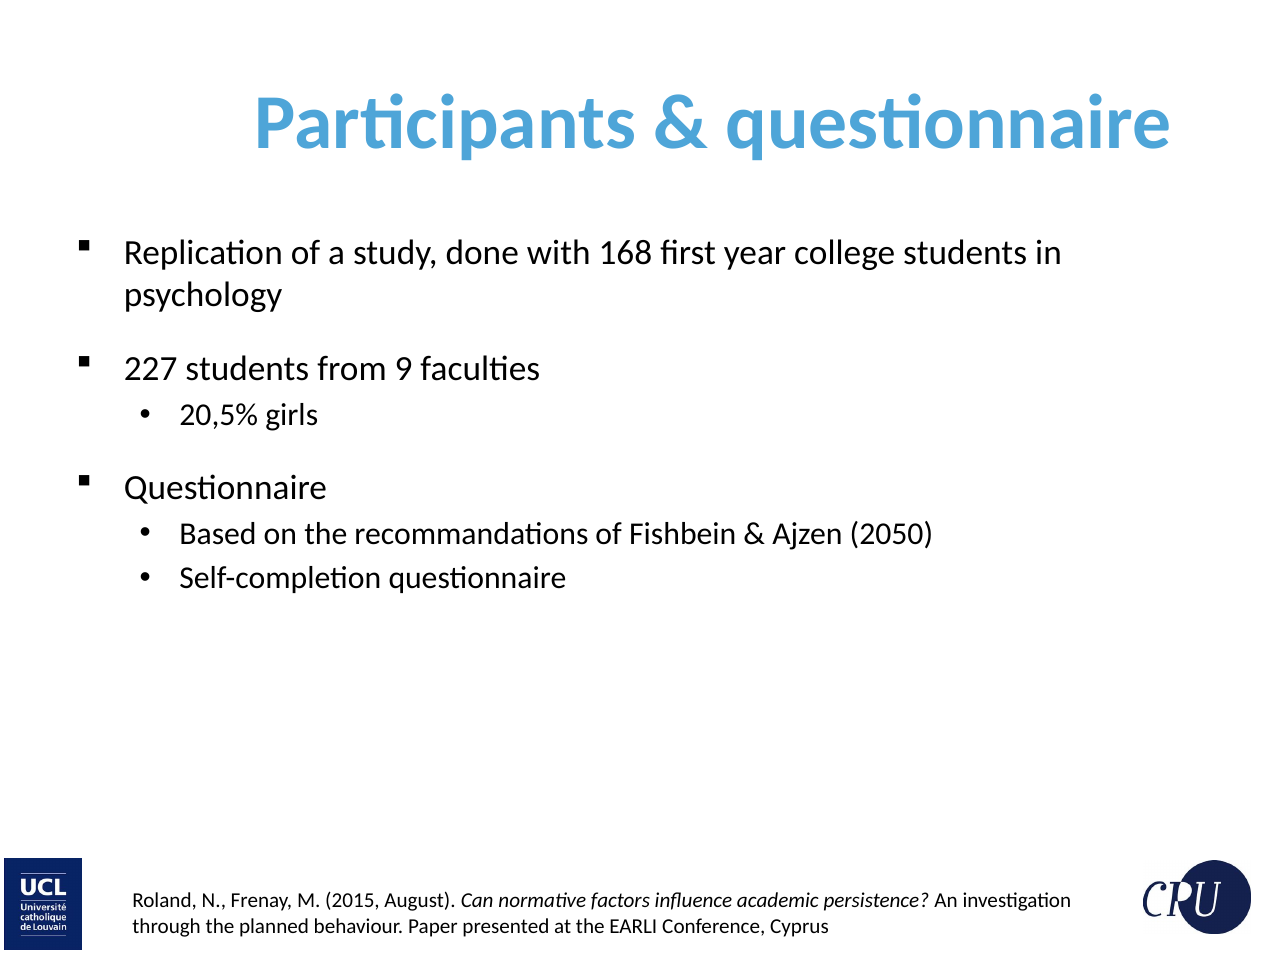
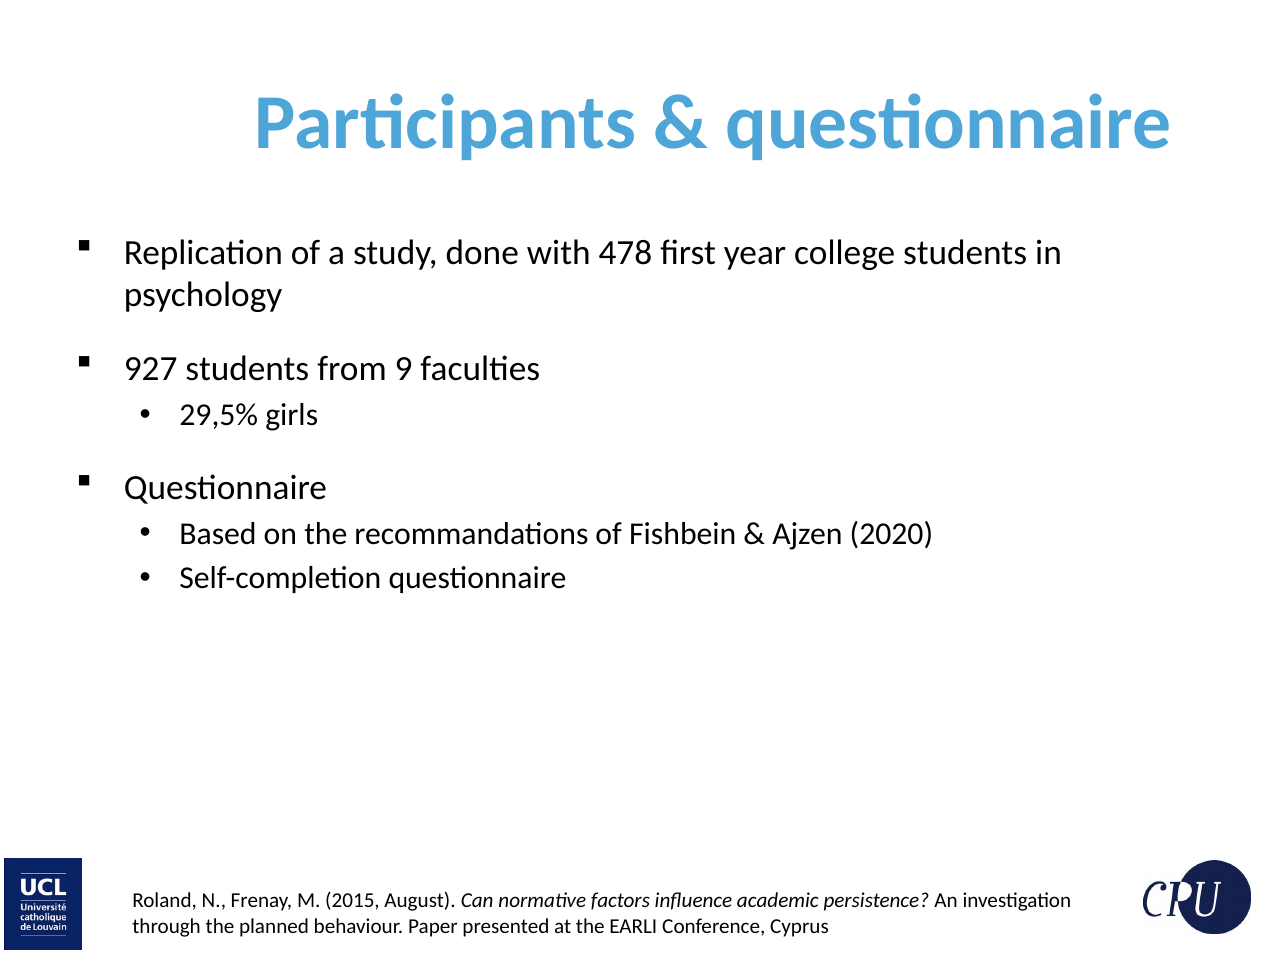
168: 168 -> 478 (625, 252)
227: 227 -> 927 (151, 369)
20,5%: 20,5% -> 29,5% (219, 415)
2050: 2050 -> 2020 (891, 534)
